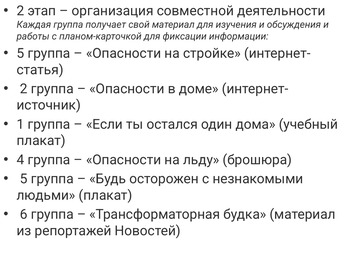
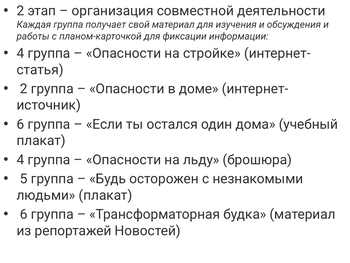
5: 5 -> 4 (20, 53)
1: 1 -> 6 (20, 124)
